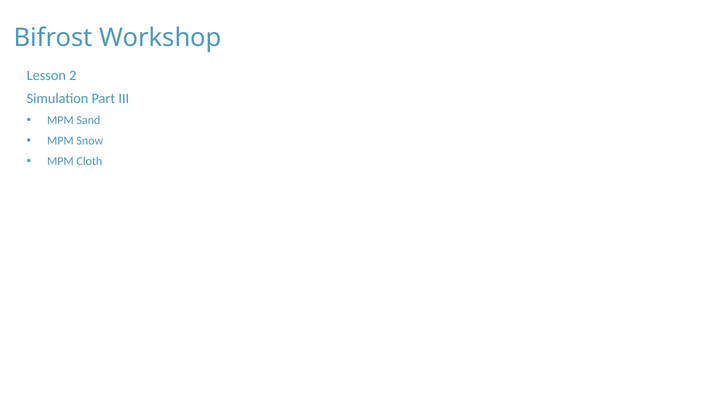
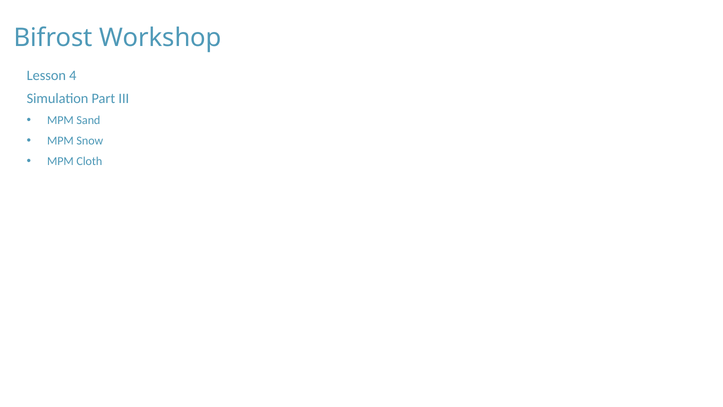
2: 2 -> 4 (73, 75)
